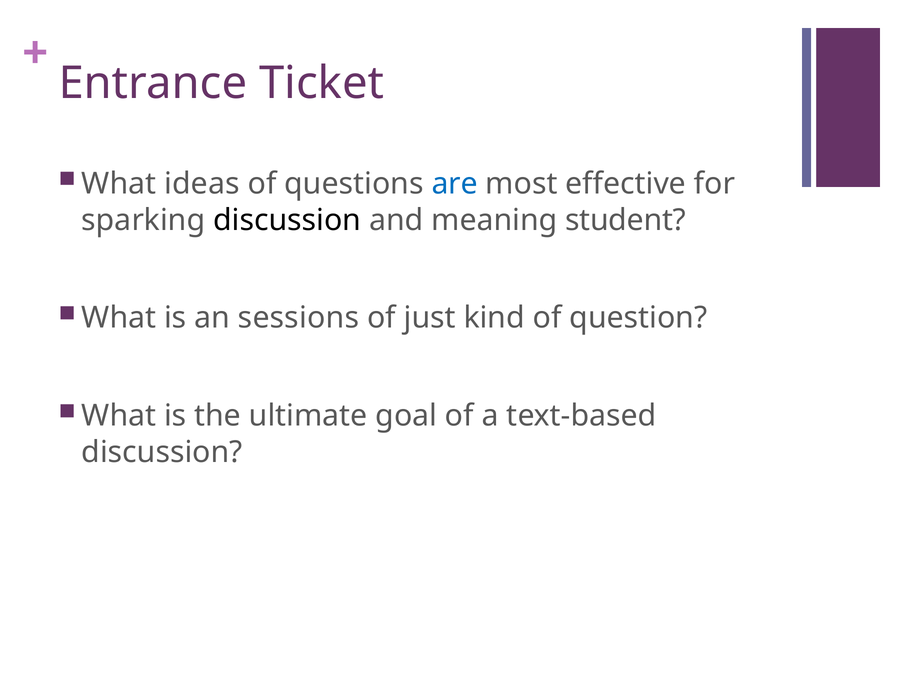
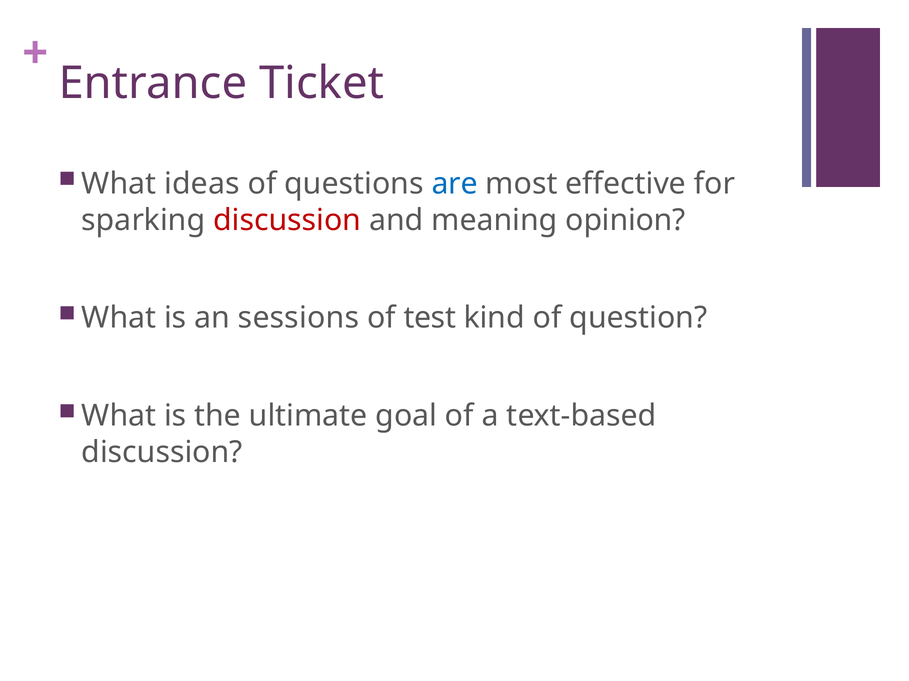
discussion colour: black -> red (287, 220)
student: student -> opinion (625, 220)
just: just -> test (430, 318)
